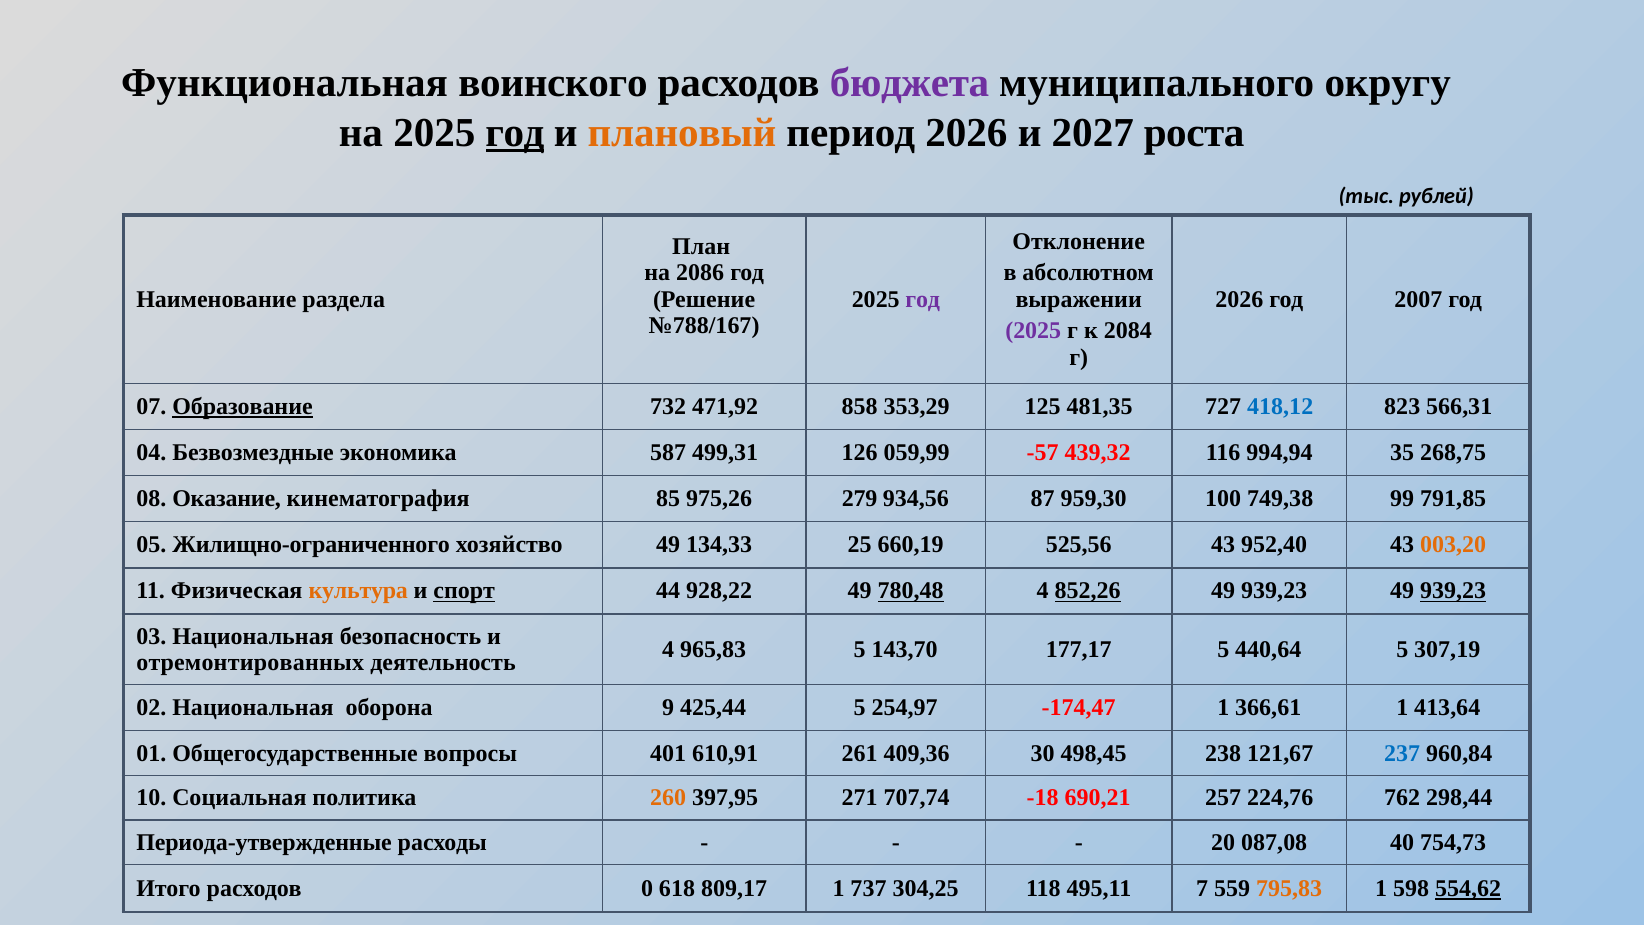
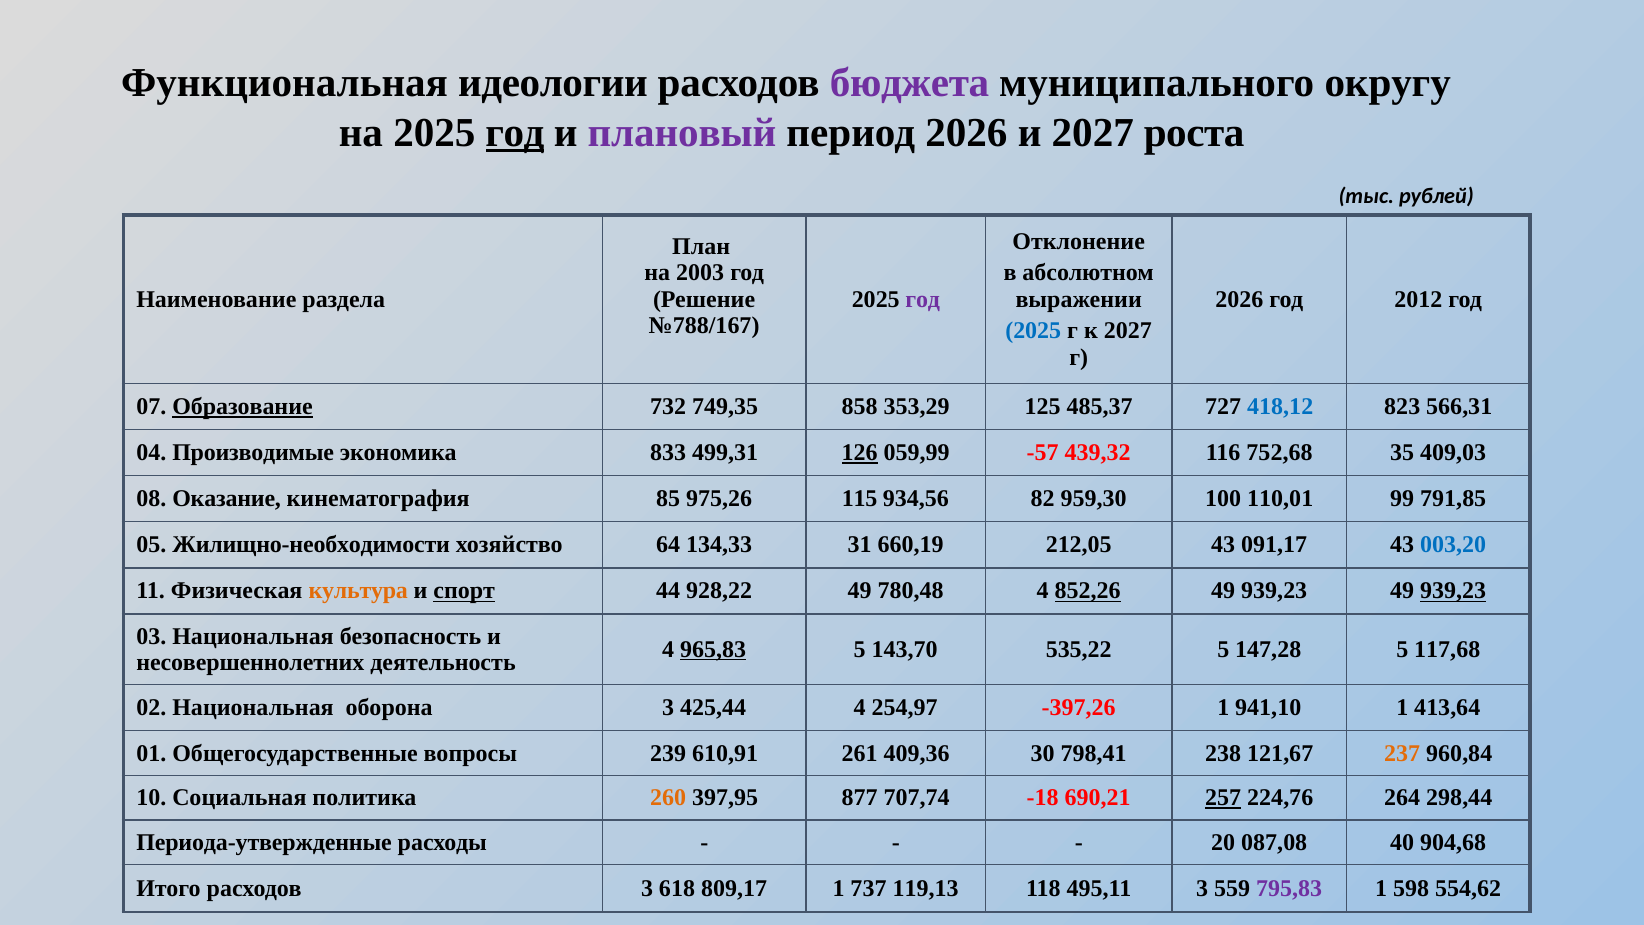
воинского: воинского -> идеологии (553, 83)
плановый colour: orange -> purple (682, 133)
2086: 2086 -> 2003 (700, 273)
2007: 2007 -> 2012 (1418, 299)
2025 colour: purple -> blue (1033, 331)
к 2084: 2084 -> 2027 (1128, 331)
471,92: 471,92 -> 749,35 (725, 407)
481,35: 481,35 -> 485,37 (1100, 407)
Безвозмездные: Безвозмездные -> Производимые (253, 453)
587: 587 -> 833 (668, 453)
126 underline: none -> present (860, 453)
994,94: 994,94 -> 752,68 (1280, 453)
268,75: 268,75 -> 409,03 (1453, 453)
279: 279 -> 115 (860, 499)
87: 87 -> 82 (1043, 499)
749,38: 749,38 -> 110,01 (1280, 499)
Жилищно-ограниченного: Жилищно-ограниченного -> Жилищно-необходимости (311, 545)
хозяйство 49: 49 -> 64 (668, 545)
25: 25 -> 31 (860, 545)
525,56: 525,56 -> 212,05 (1079, 545)
952,40: 952,40 -> 091,17 (1274, 545)
003,20 colour: orange -> blue (1453, 545)
780,48 underline: present -> none (911, 591)
965,83 underline: none -> present (713, 649)
177,17: 177,17 -> 535,22 (1079, 649)
440,64: 440,64 -> 147,28 (1268, 649)
307,19: 307,19 -> 117,68 (1447, 649)
отремонтированных: отремонтированных -> несовершеннолетних (250, 662)
оборона 9: 9 -> 3 (668, 708)
425,44 5: 5 -> 4 (860, 708)
-174,47: -174,47 -> -397,26 (1079, 708)
366,61: 366,61 -> 941,10 (1268, 708)
401: 401 -> 239 (668, 753)
498,45: 498,45 -> 798,41 (1094, 753)
237 colour: blue -> orange (1402, 753)
271: 271 -> 877 (860, 798)
257 underline: none -> present (1223, 798)
762: 762 -> 264 (1402, 798)
754,73: 754,73 -> 904,68 (1453, 842)
расходов 0: 0 -> 3 (647, 888)
304,25: 304,25 -> 119,13 (926, 888)
495,11 7: 7 -> 3 (1202, 888)
795,83 colour: orange -> purple (1289, 888)
554,62 underline: present -> none (1468, 888)
